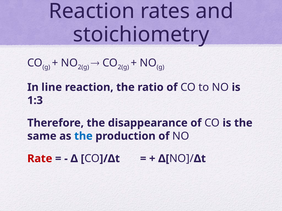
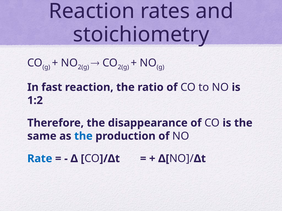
line: line -> fast (52, 87)
1:3: 1:3 -> 1:2 (35, 101)
Rate colour: red -> blue (40, 159)
